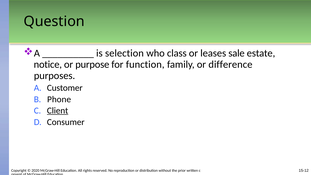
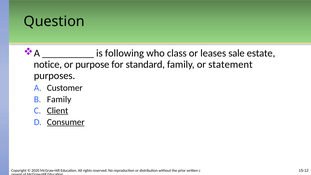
selection: selection -> following (124, 53)
function: function -> standard (145, 64)
difference: difference -> statement (230, 64)
Phone: Phone -> Family (59, 99)
Consumer underline: none -> present (66, 122)
